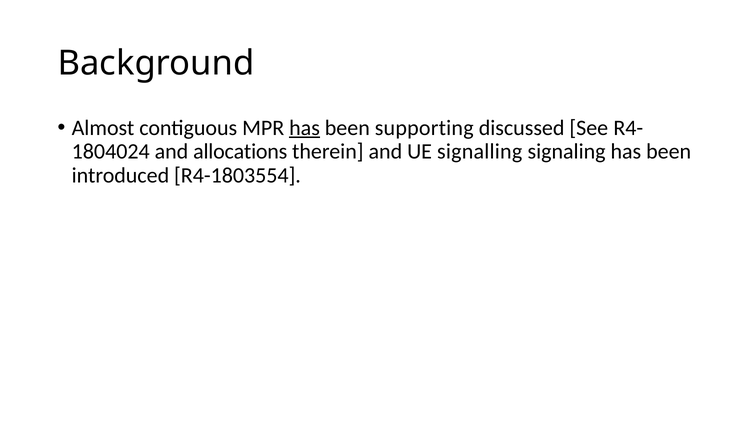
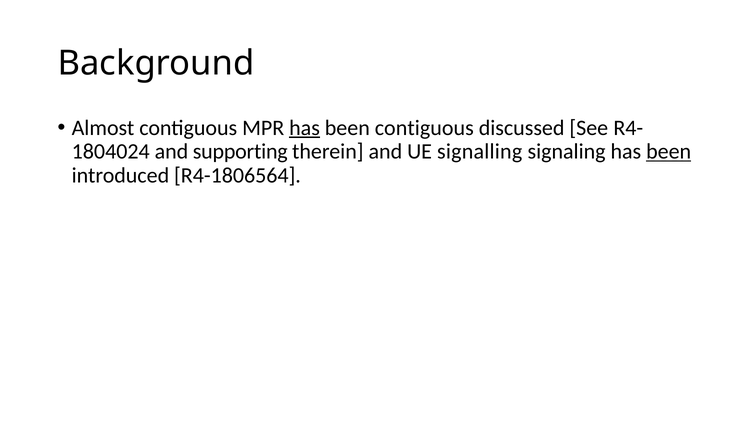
been supporting: supporting -> contiguous (424, 128)
allocations: allocations -> supporting (240, 151)
been underline: none -> present (669, 151)
R4-1803554: R4-1803554 -> R4-1806564 (238, 175)
